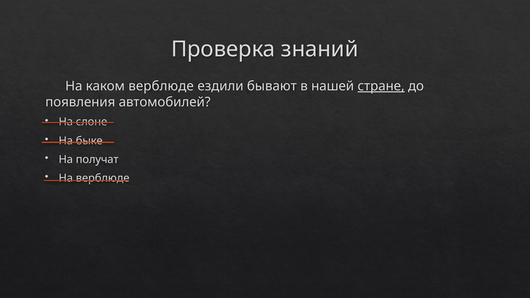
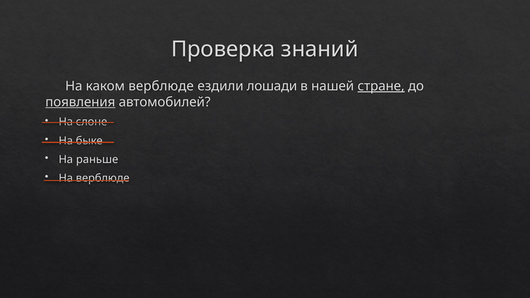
бывают: бывают -> лошади (272, 86)
появления underline: none -> present (80, 102)
получат: получат -> раньше (97, 160)
